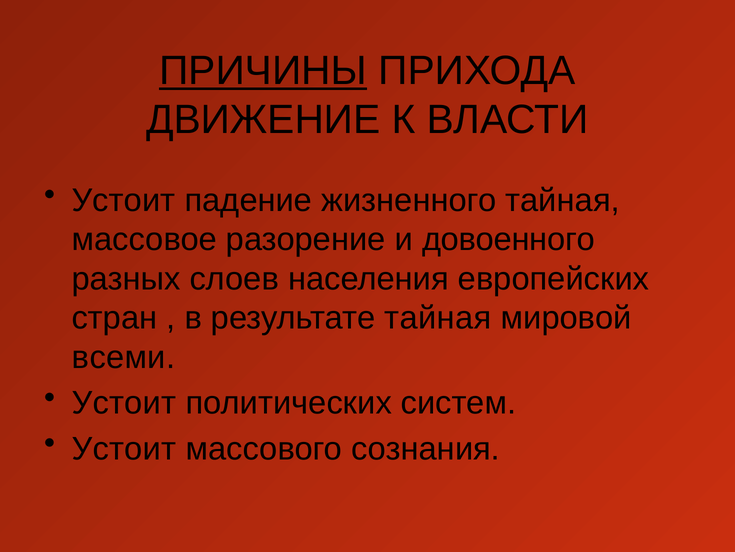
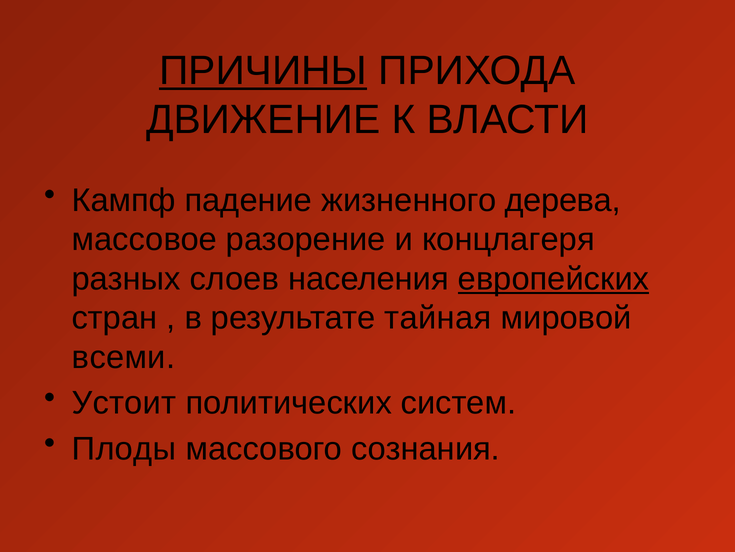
Устоит: Устоит -> Кампф (124, 200)
жизненного тайная: тайная -> дерева (563, 200)
довоенного: довоенного -> концлагеря (508, 239)
европейских underline: none -> present (554, 278)
Устоит: Устоит -> Плоды (124, 448)
